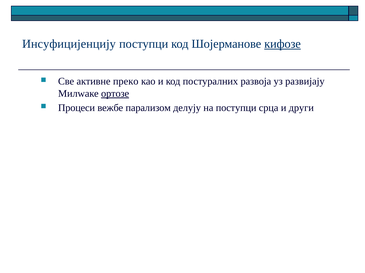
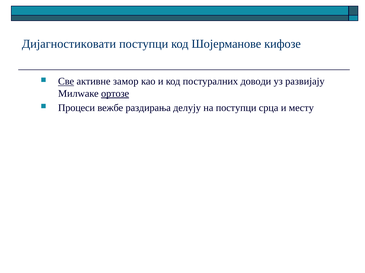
Инсуфицијенцију: Инсуфицијенцију -> Дијагностиковати (69, 44)
кифозе underline: present -> none (283, 44)
Све underline: none -> present (66, 82)
преко: преко -> замор (126, 82)
развоја: развоја -> доводи (256, 82)
парализом: парализом -> раздирања (148, 108)
други: други -> месту (301, 108)
